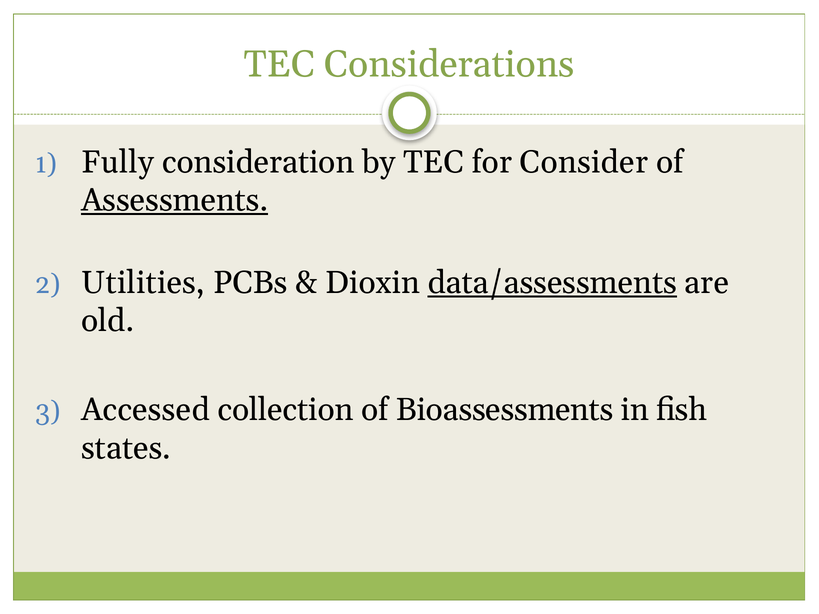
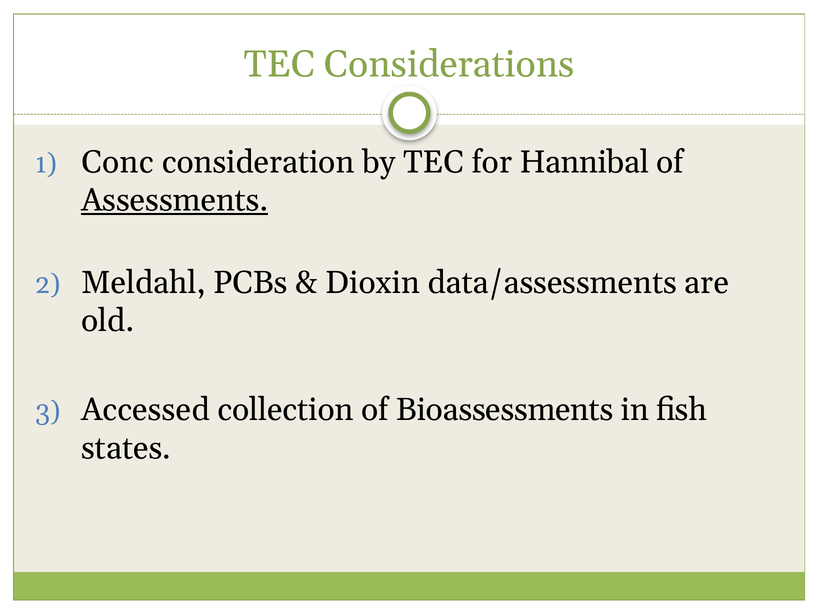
Fully: Fully -> Conc (118, 162)
Consider: Consider -> Hannibal (584, 162)
Utilities: Utilities -> Meldahl (143, 283)
data/assessments underline: present -> none (552, 283)
